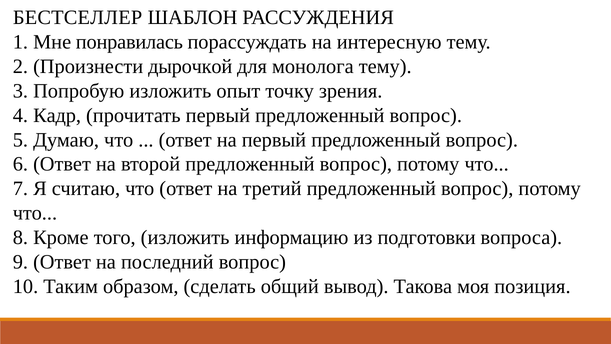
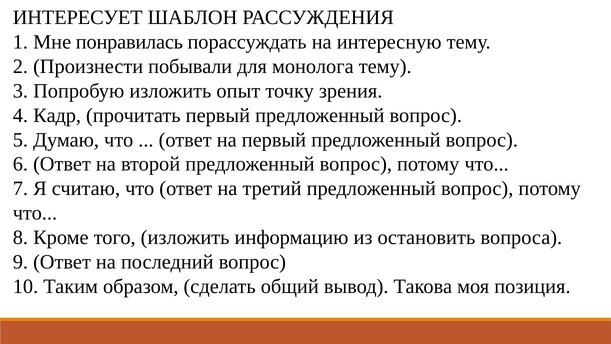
БЕСТСЕЛЛЕР: БЕСТСЕЛЛЕР -> ИНТЕРЕСУЕТ (78, 17)
дырочкой: дырочкой -> побывали (190, 66)
подготовки: подготовки -> остановить (427, 237)
